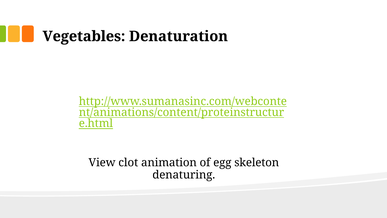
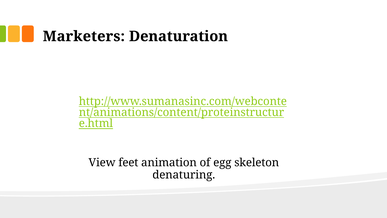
Vegetables: Vegetables -> Marketers (84, 36)
clot: clot -> feet (128, 163)
